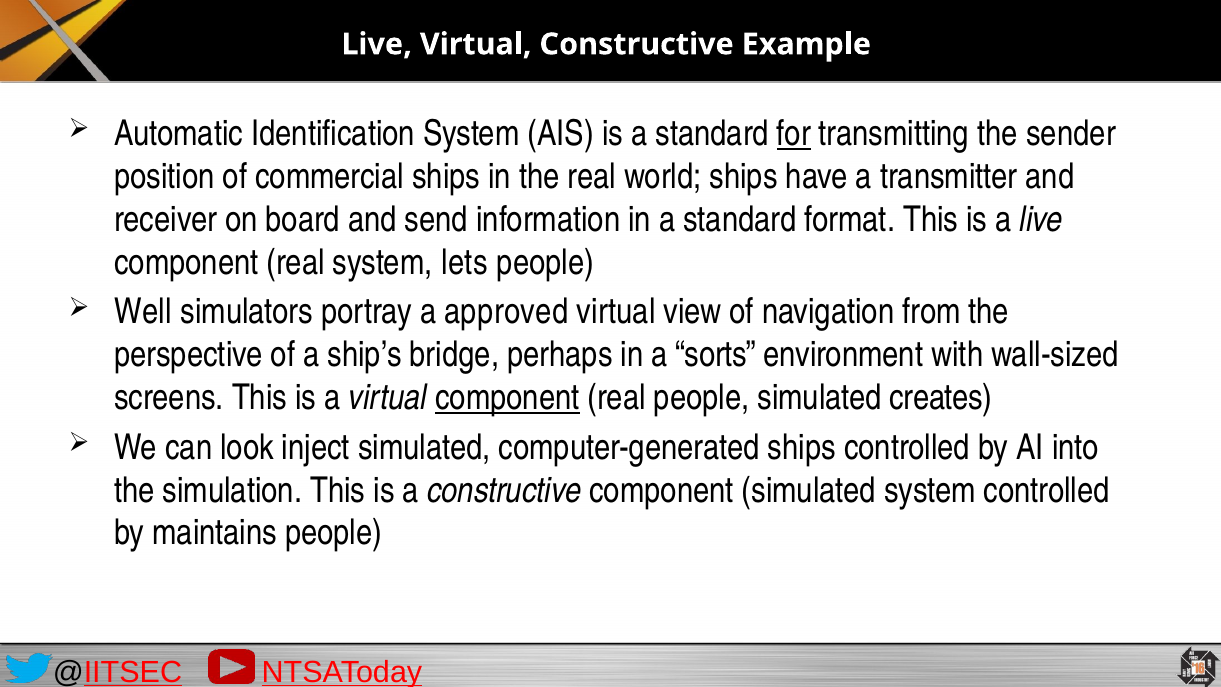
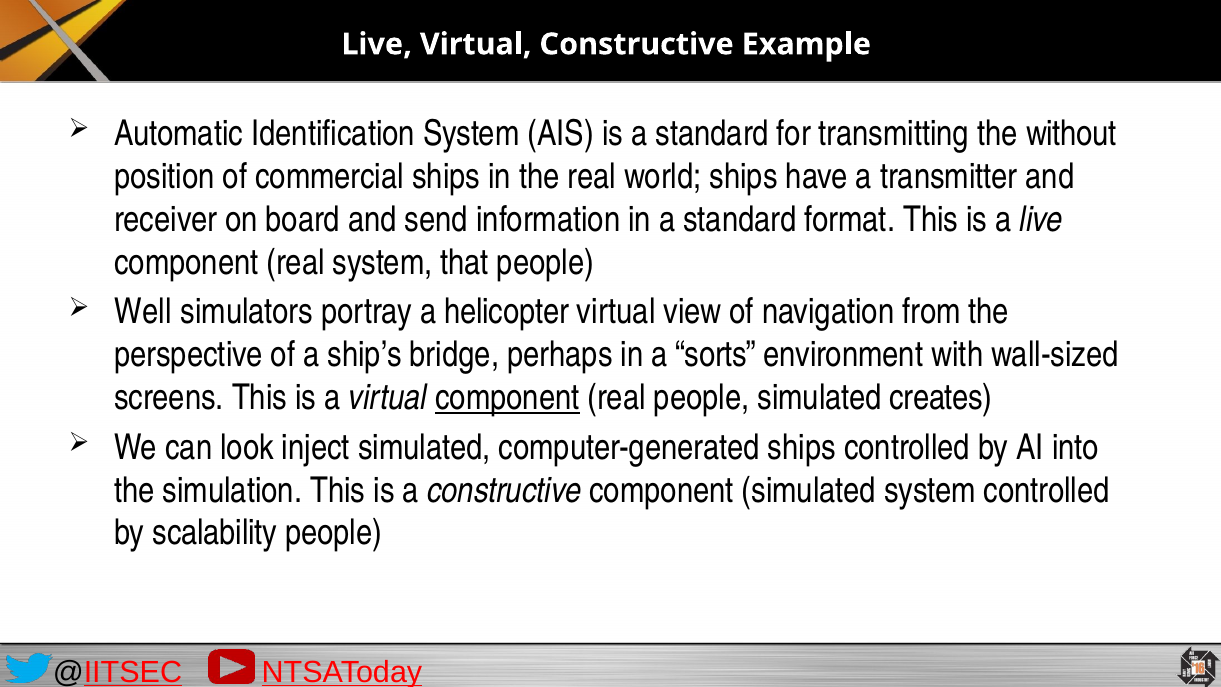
for underline: present -> none (794, 134)
sender: sender -> without (1071, 134)
lets: lets -> that (465, 262)
approved: approved -> helicopter (507, 312)
maintains: maintains -> scalability (215, 533)
